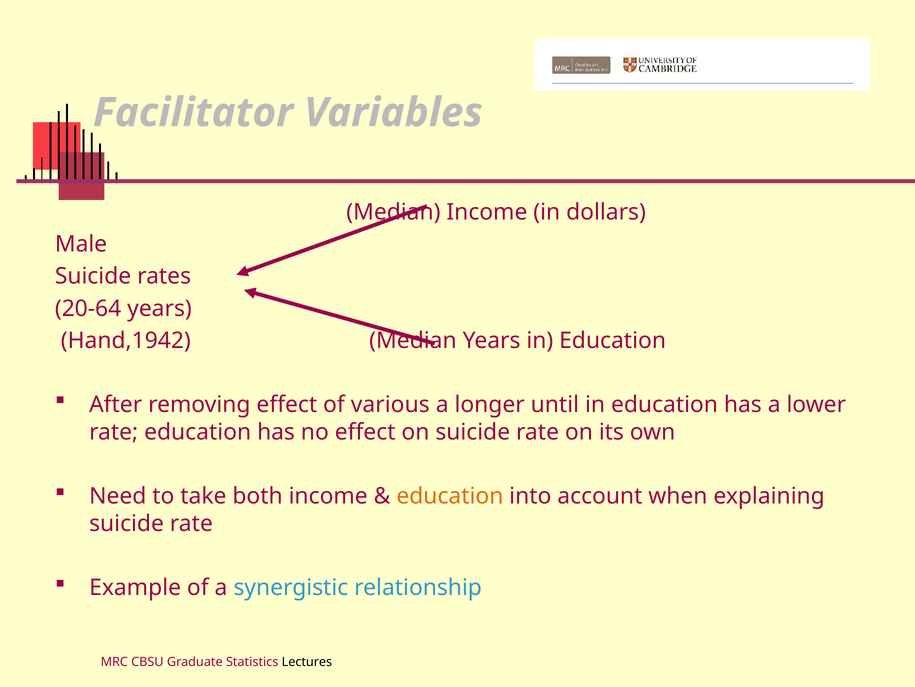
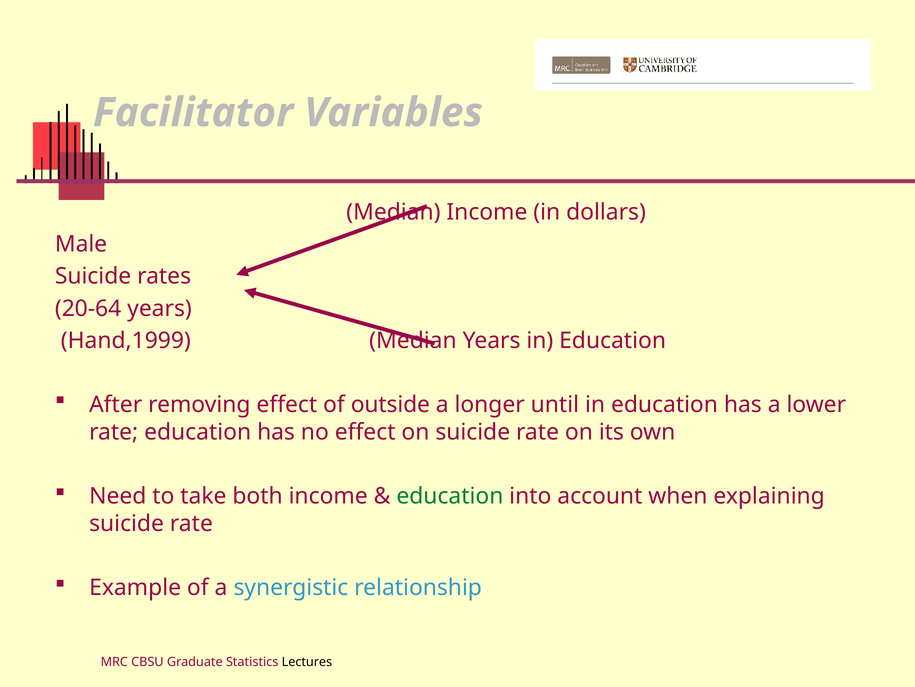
Hand,1942: Hand,1942 -> Hand,1999 (126, 340)
various: various -> outside (390, 404)
education colour: orange -> green (450, 496)
